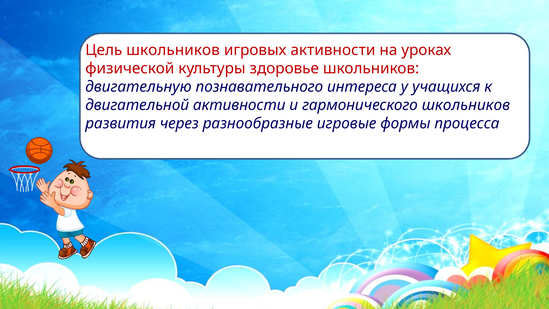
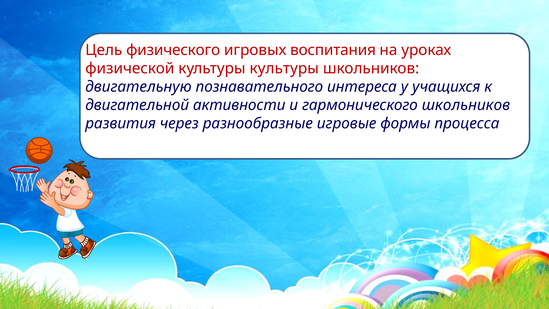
Цель школьников: школьников -> физического (173, 50)
игровых активности: активности -> воспитания (333, 50)
культуры здоровье: здоровье -> культуры (284, 68)
